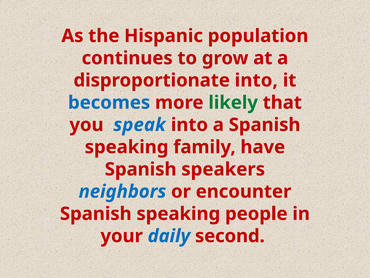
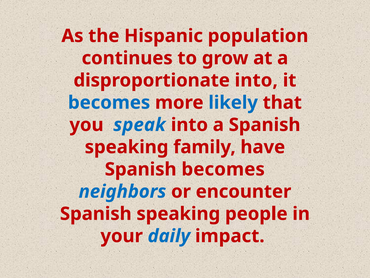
likely colour: green -> blue (233, 102)
Spanish speakers: speakers -> becomes (223, 169)
second: second -> impact (230, 236)
